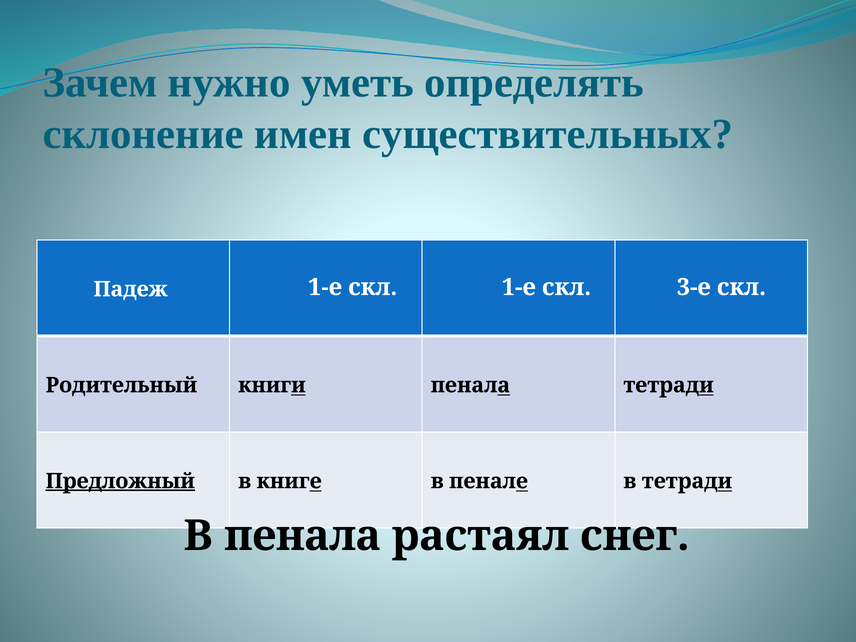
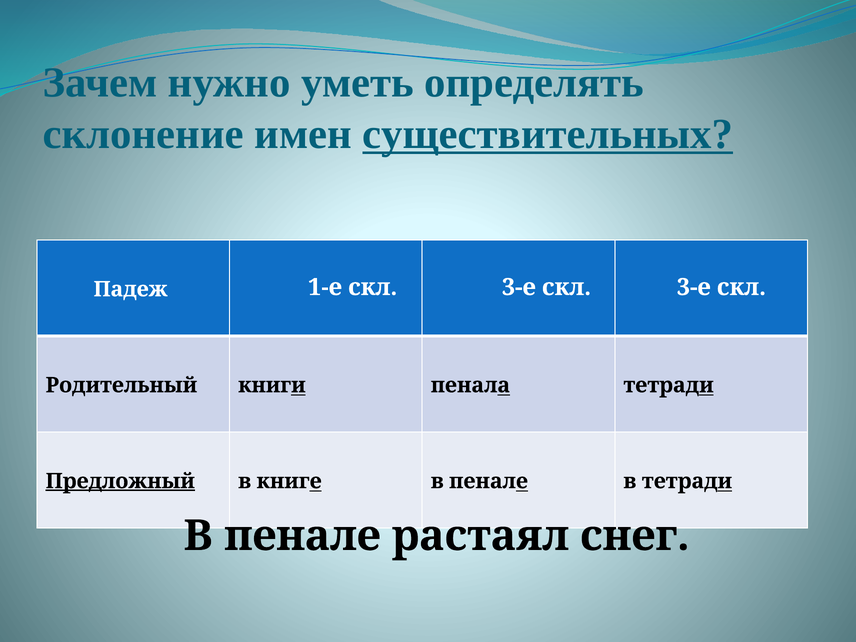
существительных underline: none -> present (548, 134)
1-е скл 1-е: 1-е -> 3-е (519, 287)
пенала: пенала -> пенале (303, 536)
